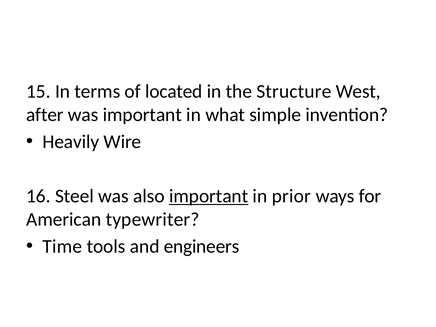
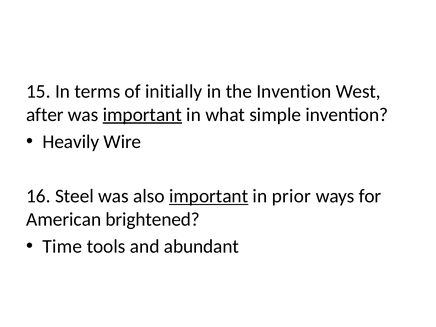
located: located -> initially (174, 91)
the Structure: Structure -> Invention (294, 91)
important underline: none -> present (142, 115)
typewriter: typewriter -> brightened (153, 219)
engineers: engineers -> abundant (201, 247)
